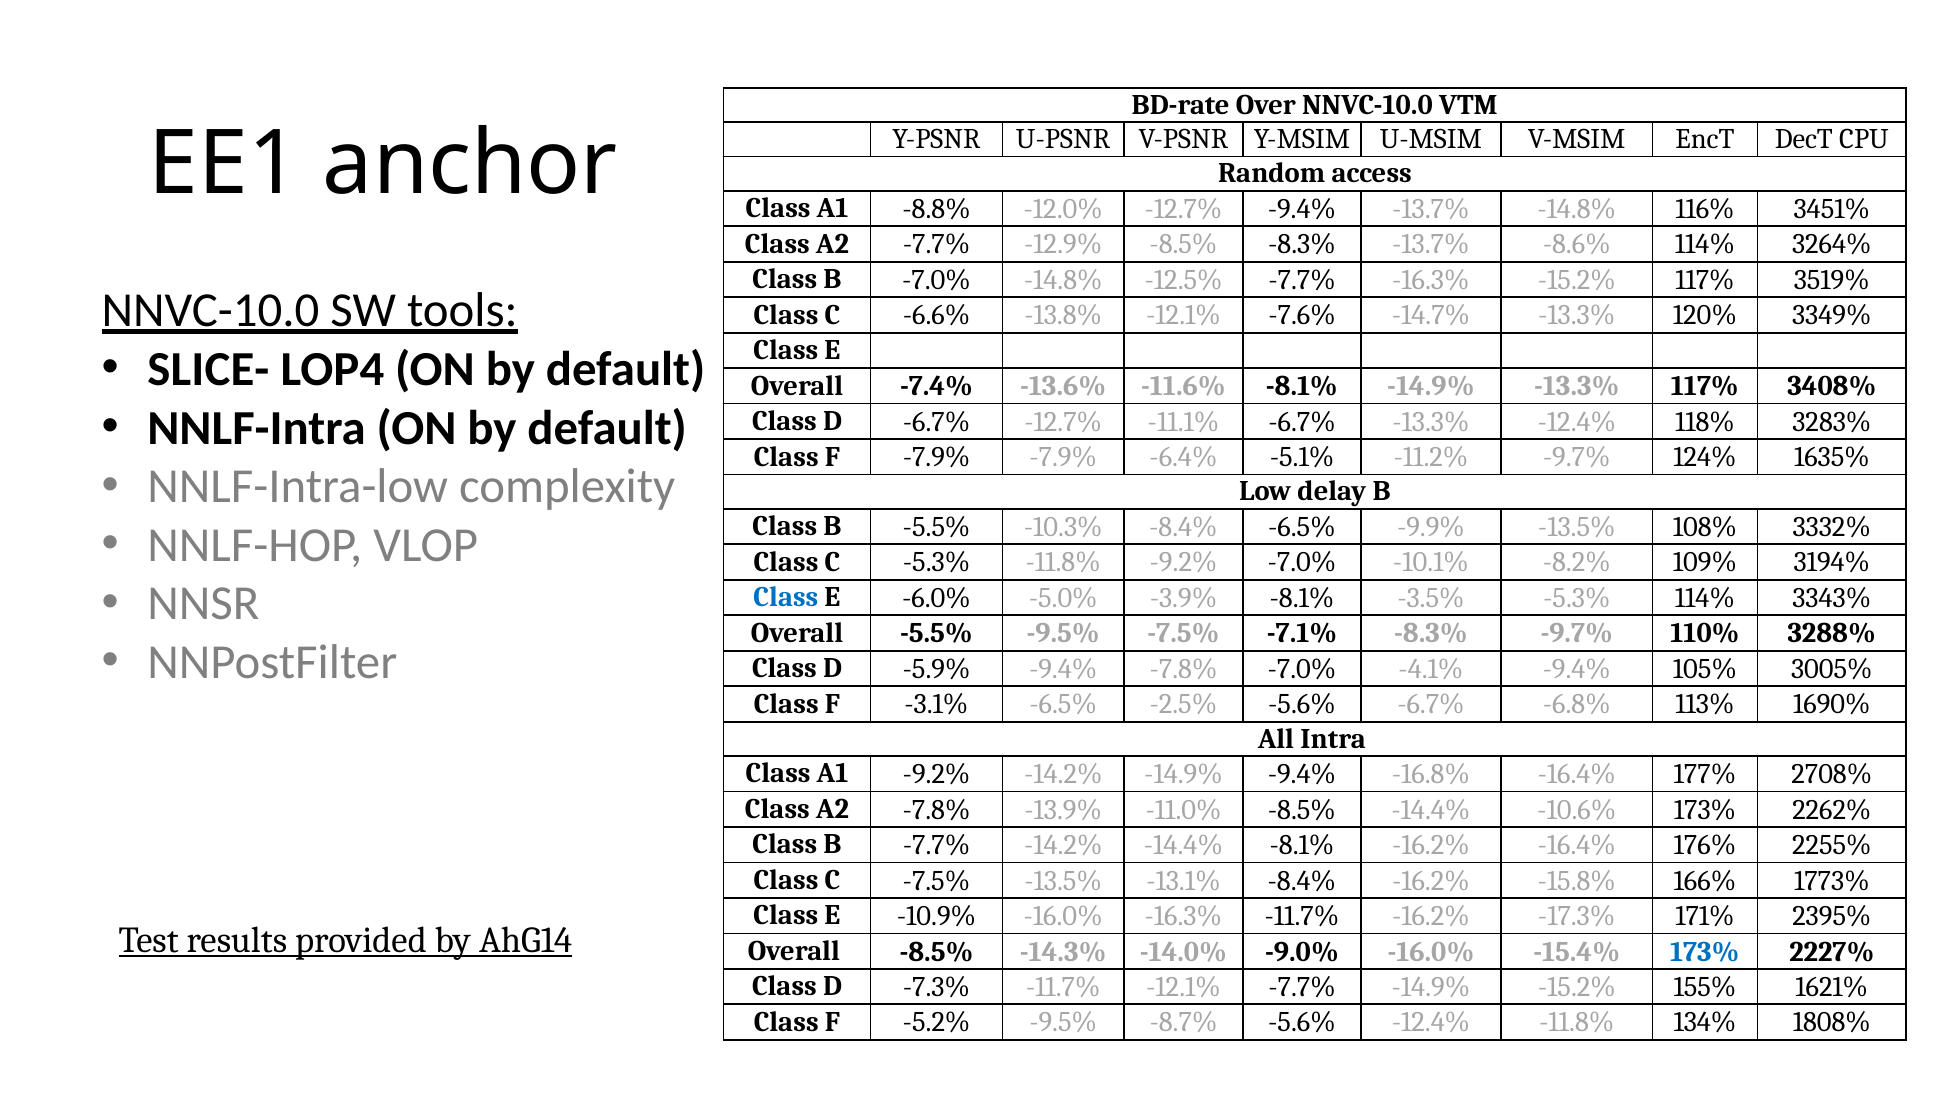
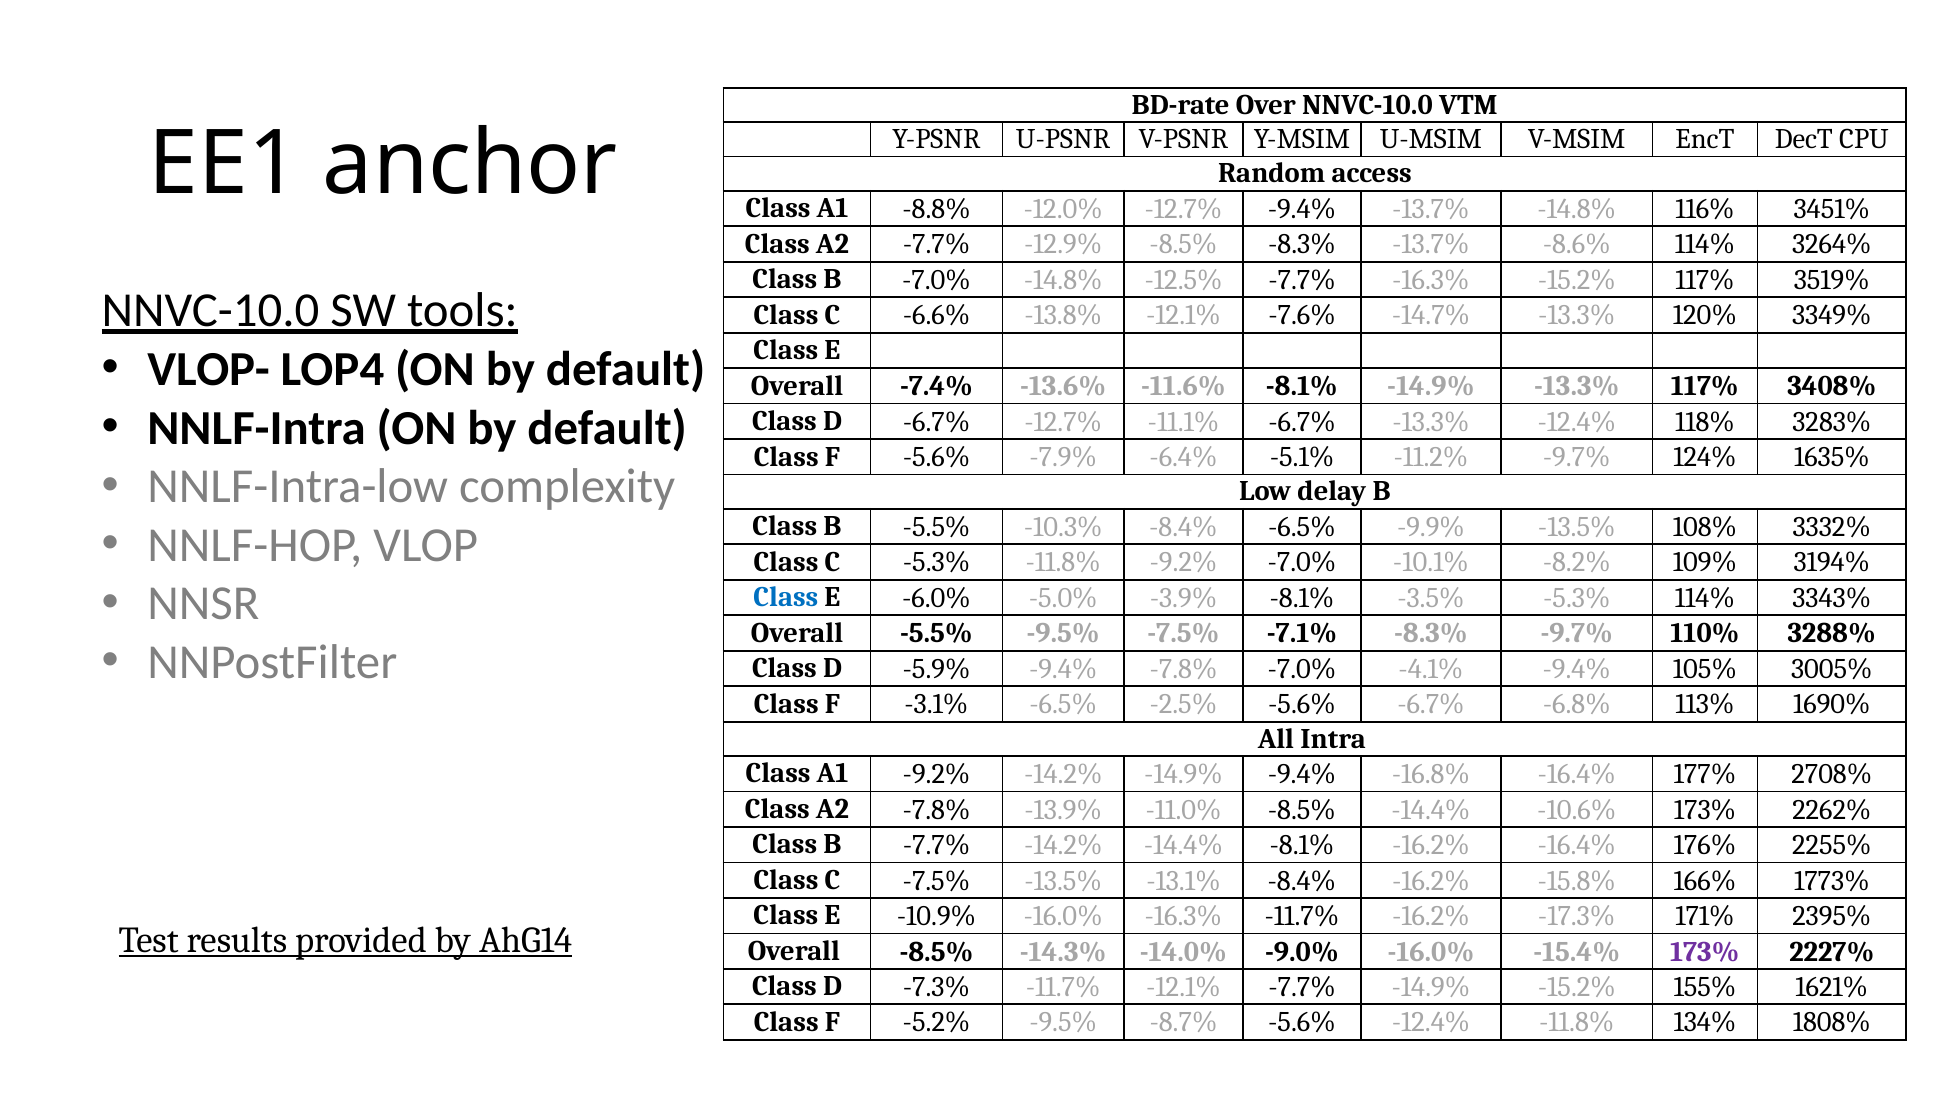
SLICE-: SLICE- -> VLOP- (209, 369)
F -7.9%: -7.9% -> -5.6% (936, 457)
173% colour: blue -> purple (1705, 951)
